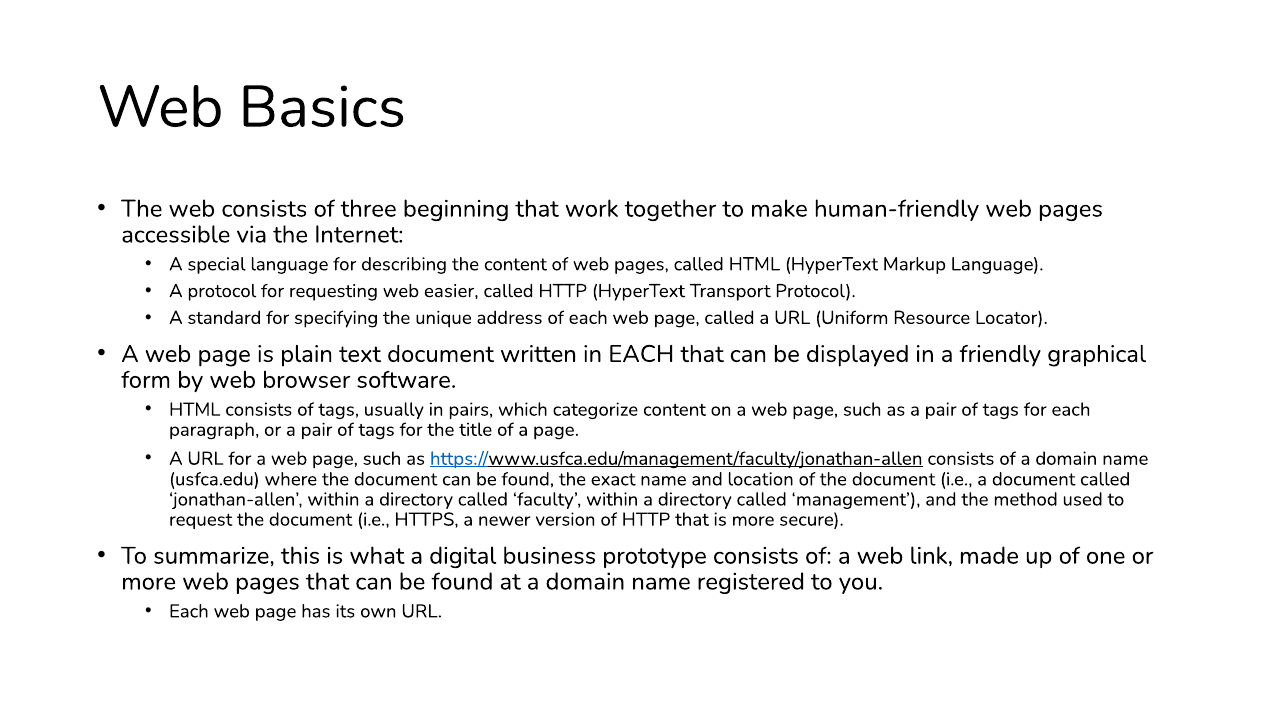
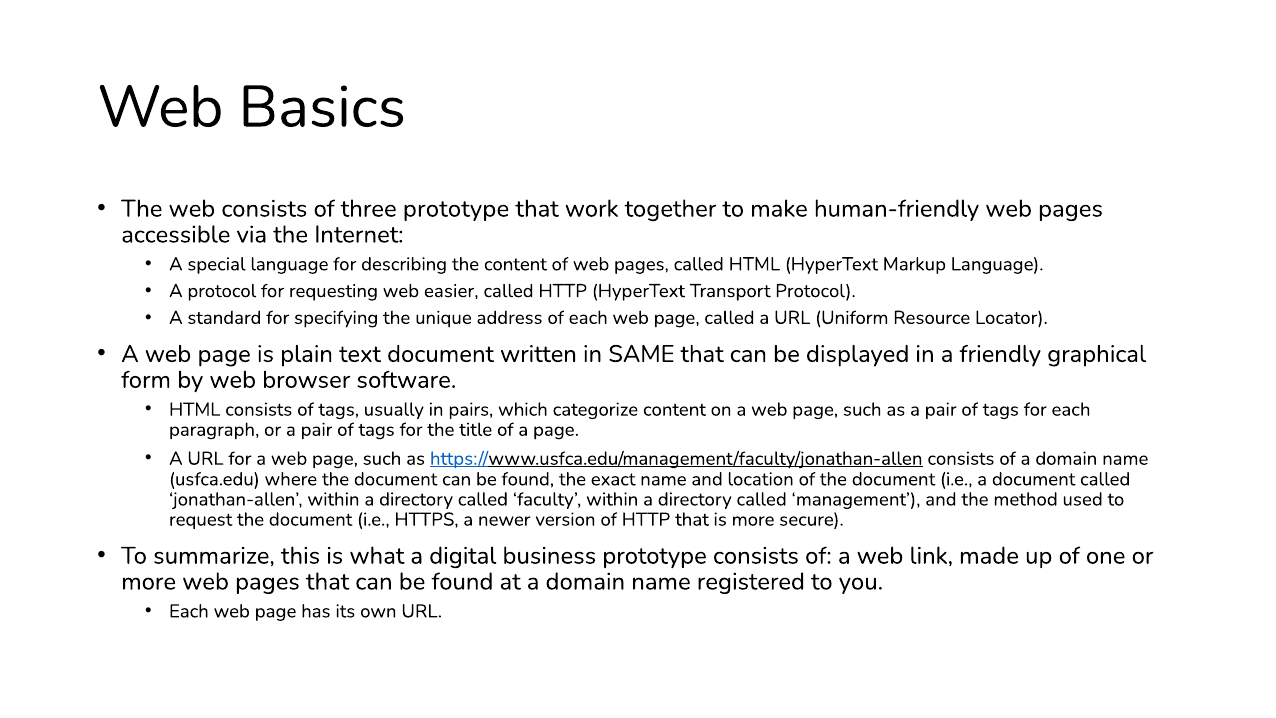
three beginning: beginning -> prototype (456, 209)
in EACH: EACH -> SAME (641, 354)
